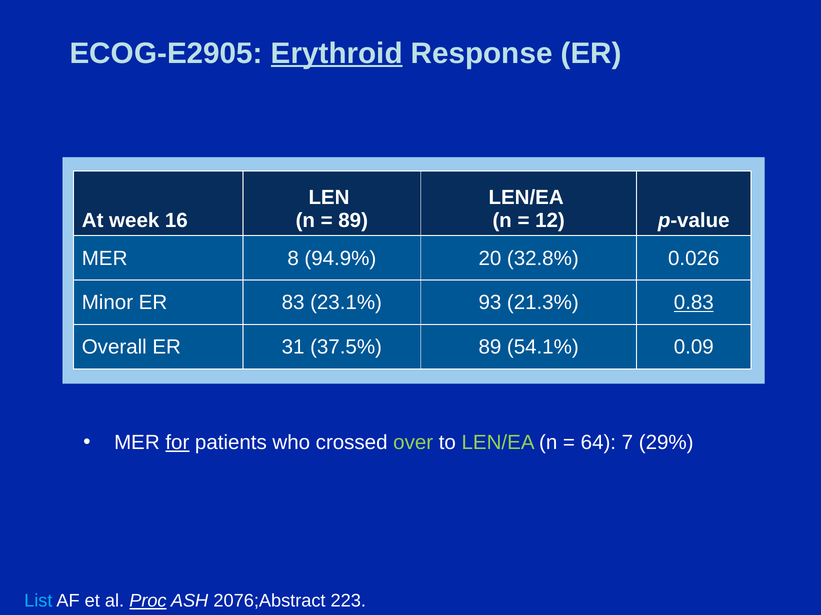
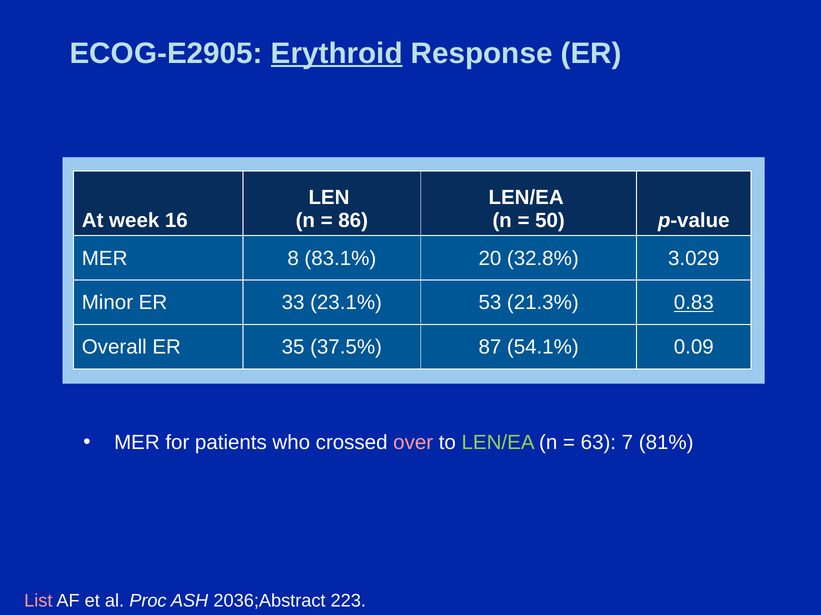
89: 89 -> 86 (353, 221)
12: 12 -> 50 (550, 221)
94.9%: 94.9% -> 83.1% (340, 259)
0.026: 0.026 -> 3.029 (694, 259)
83: 83 -> 33 (293, 303)
93: 93 -> 53 (490, 303)
31: 31 -> 35 (293, 348)
37.5% 89: 89 -> 87 (490, 348)
for underline: present -> none (177, 443)
over colour: light green -> pink (413, 443)
64: 64 -> 63 (598, 443)
29%: 29% -> 81% (666, 443)
List colour: light blue -> pink (38, 602)
Proc underline: present -> none (148, 602)
2076;Abstract: 2076;Abstract -> 2036;Abstract (270, 602)
